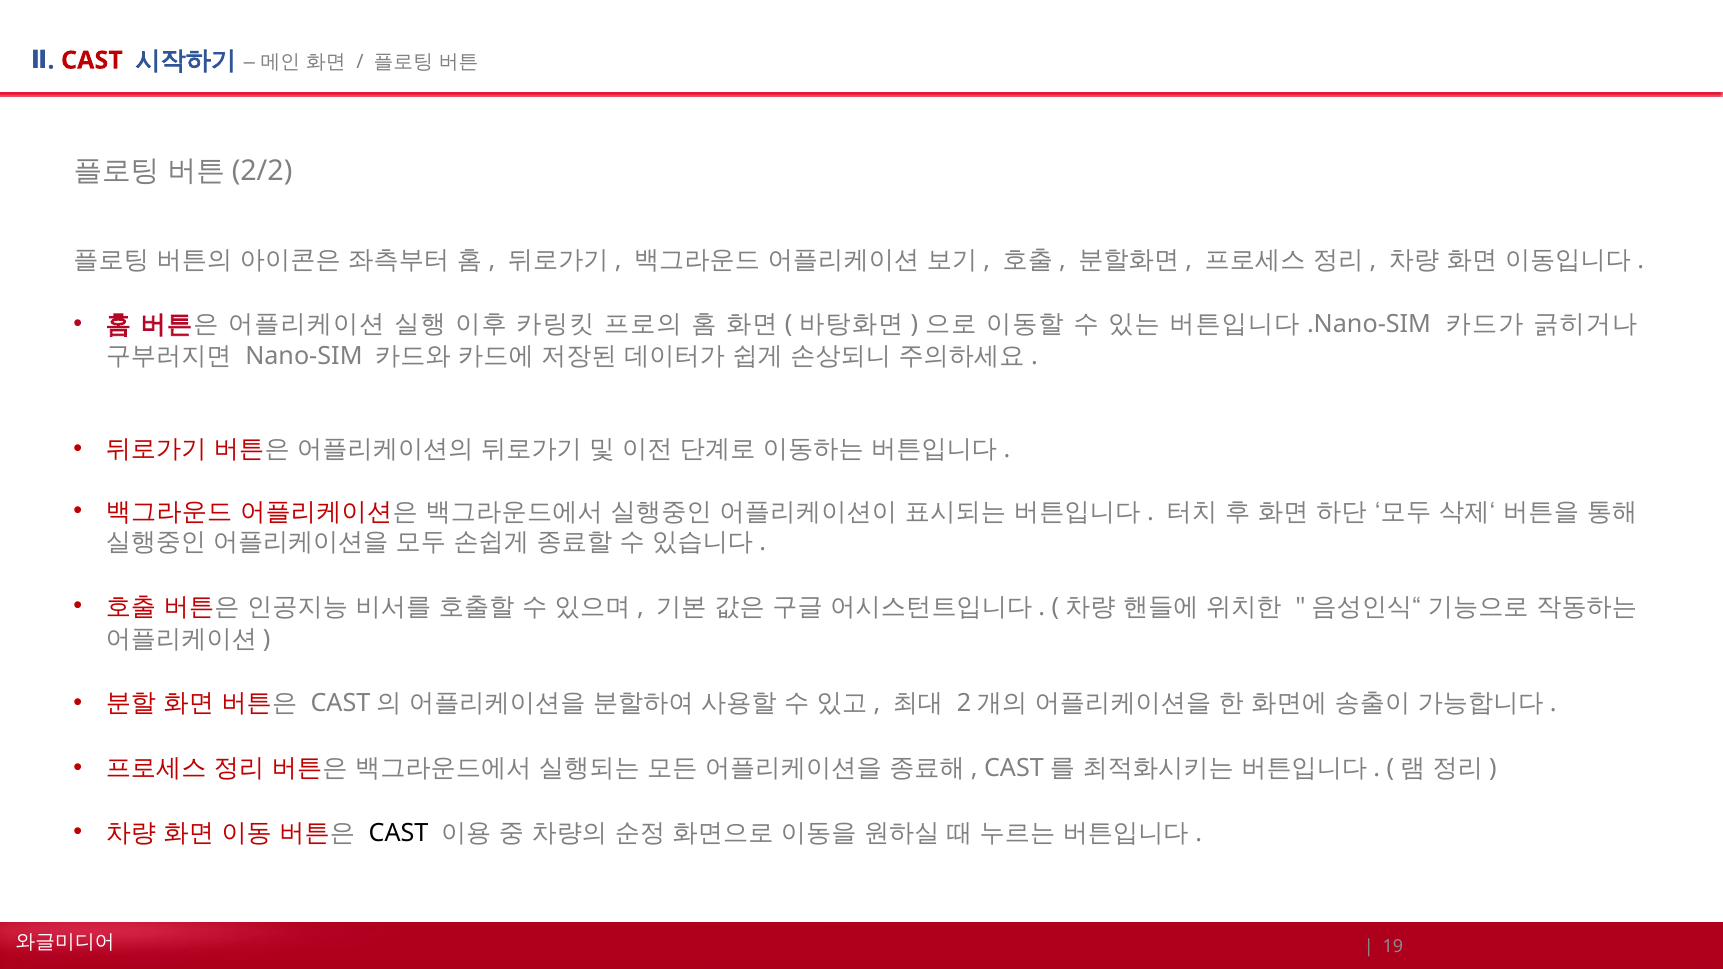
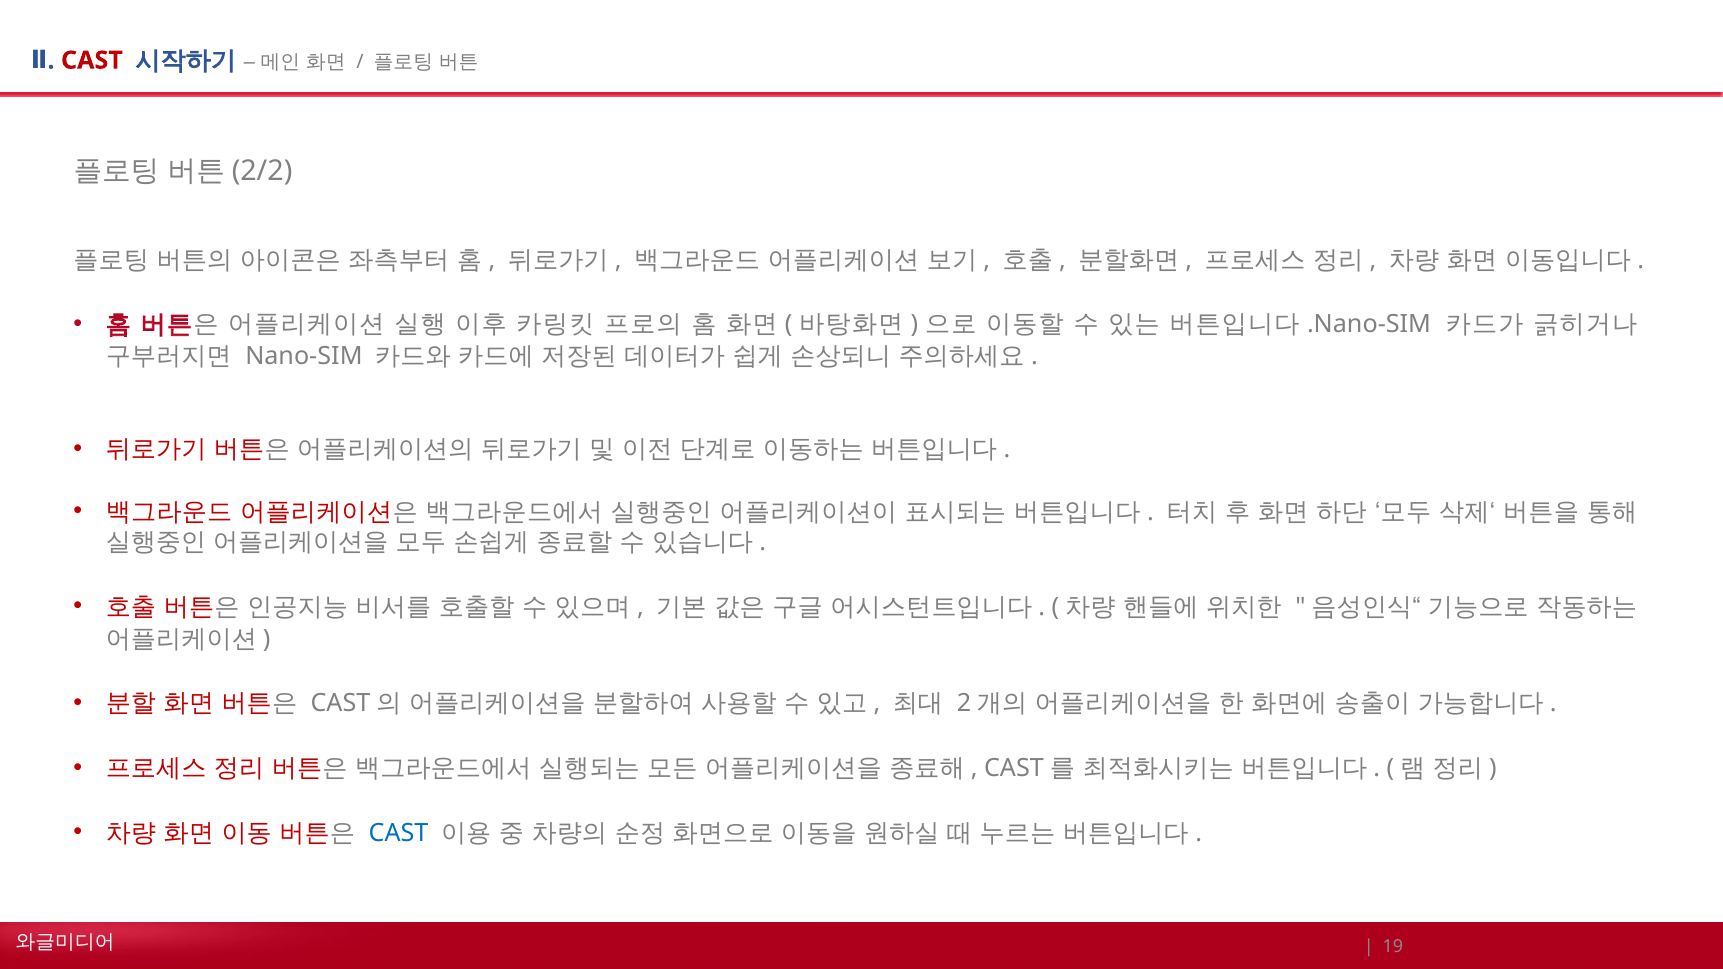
CAST colour: black -> blue (399, 833)
